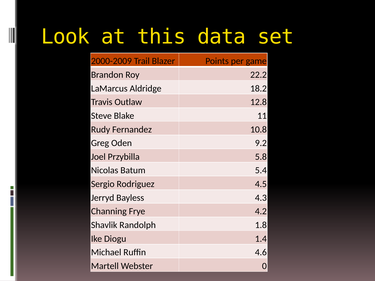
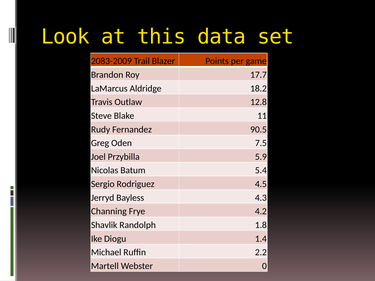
2000-2009: 2000-2009 -> 2083-2009 (111, 61)
22.2: 22.2 -> 17.7 (259, 75)
10.8: 10.8 -> 90.5 (259, 130)
9.2: 9.2 -> 7.5 (261, 143)
5.8: 5.8 -> 5.9 (261, 157)
4.6: 4.6 -> 2.2 (261, 253)
